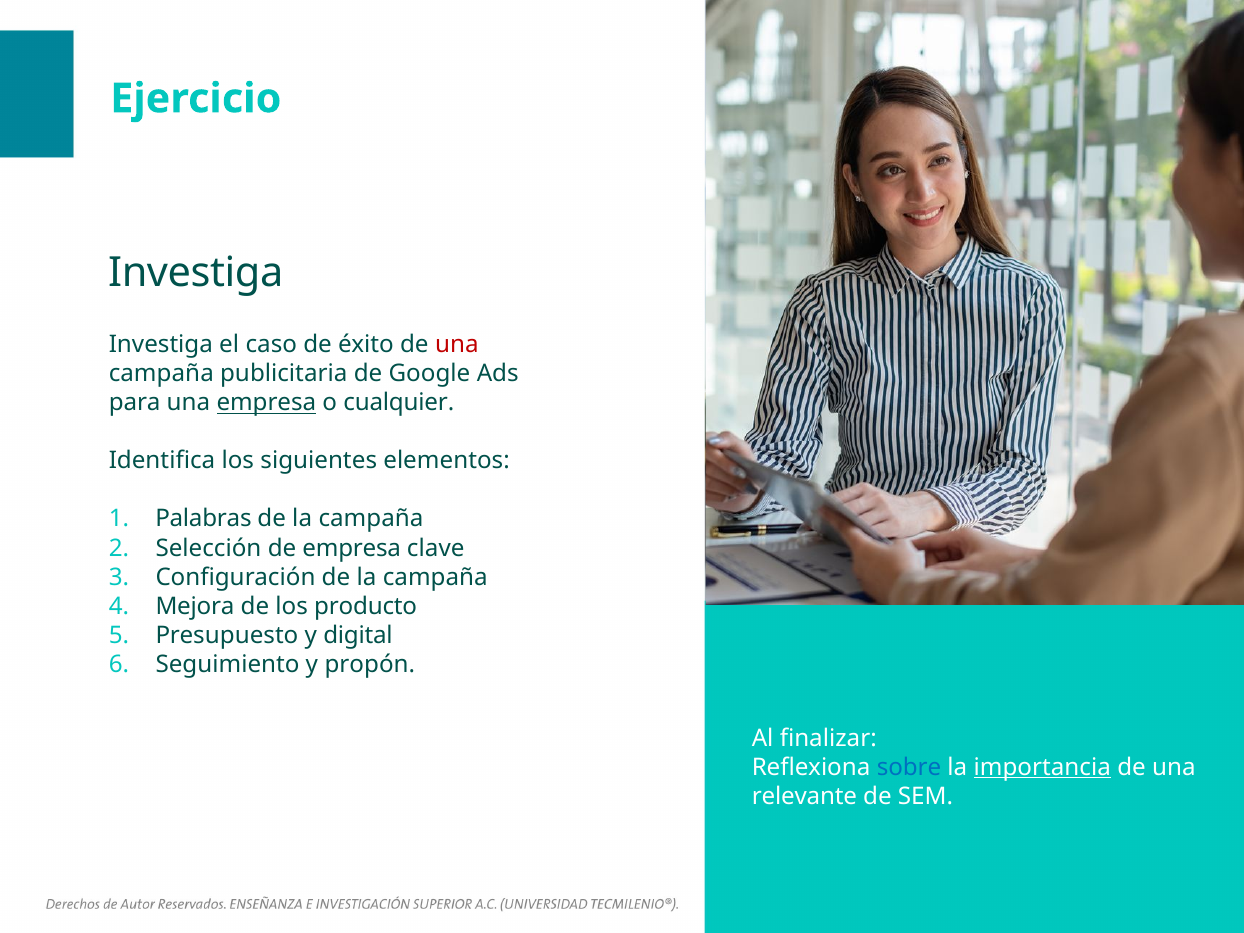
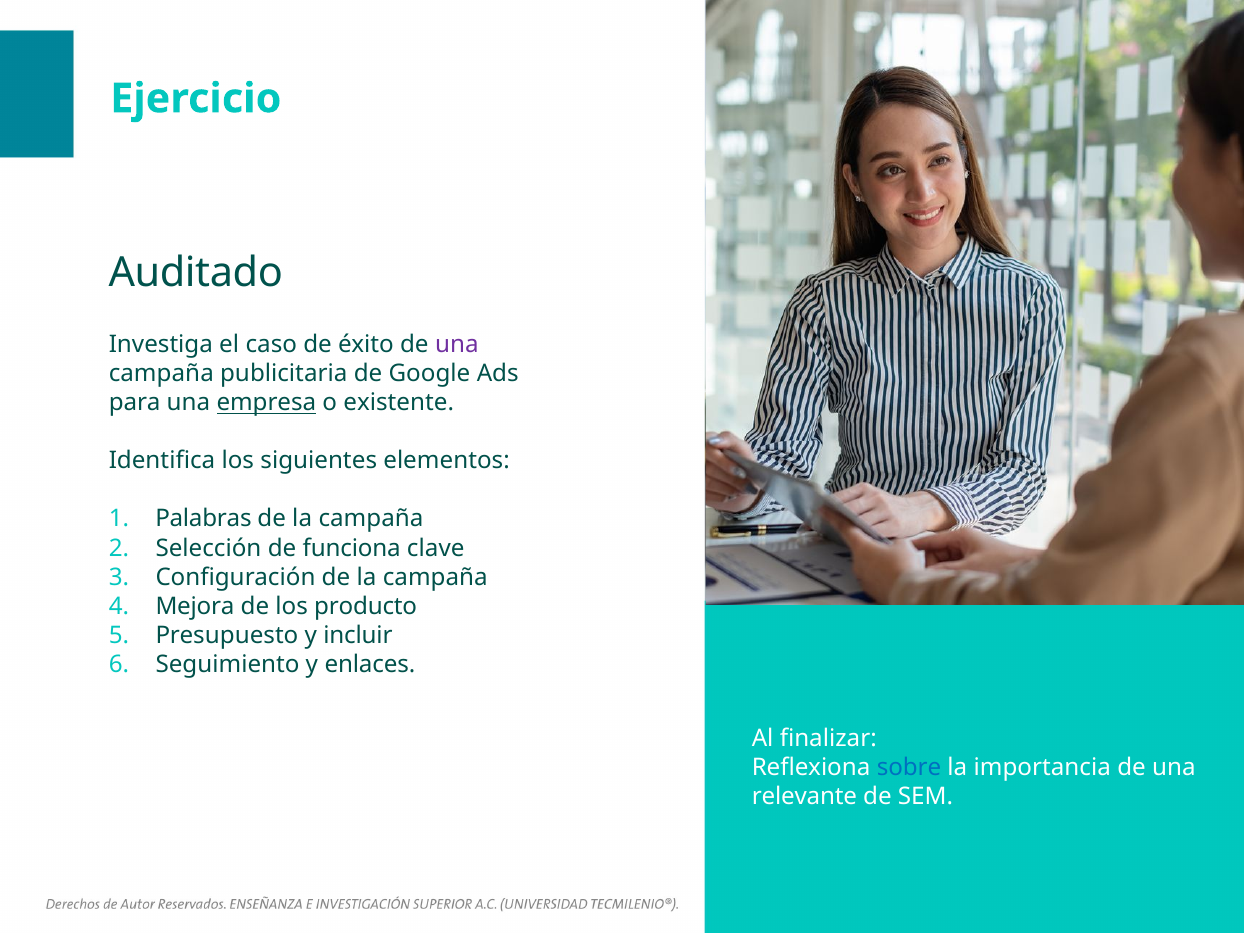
Investiga: Investiga -> Auditado (196, 273)
una colour: red -> purple (457, 345)
cualquier: cualquier -> existente (399, 403)
de empresa: empresa -> funciona (352, 548)
digital: digital -> incluir (358, 635)
propón: propón -> enlaces (370, 664)
importancia underline: present -> none (1042, 767)
